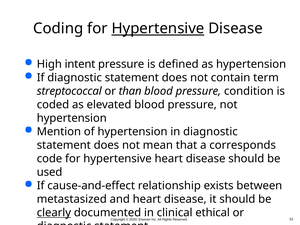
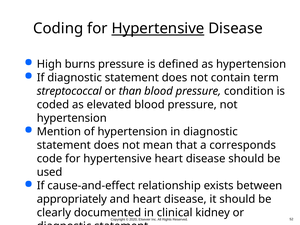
intent: intent -> burns (80, 64)
metastasized: metastasized -> appropriately (72, 199)
clearly underline: present -> none (54, 213)
ethical: ethical -> kidney (213, 213)
